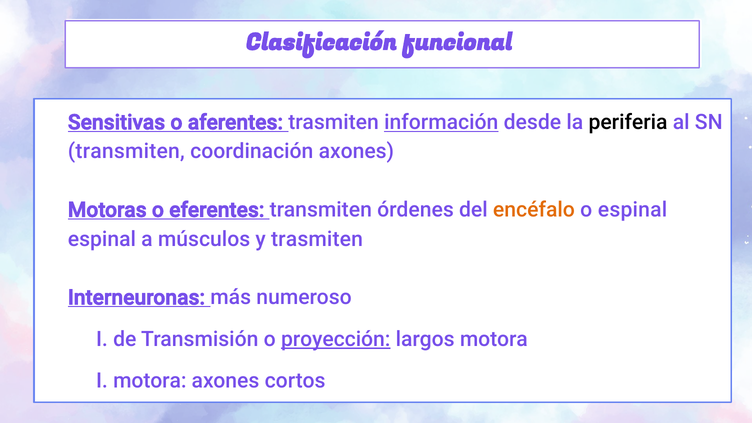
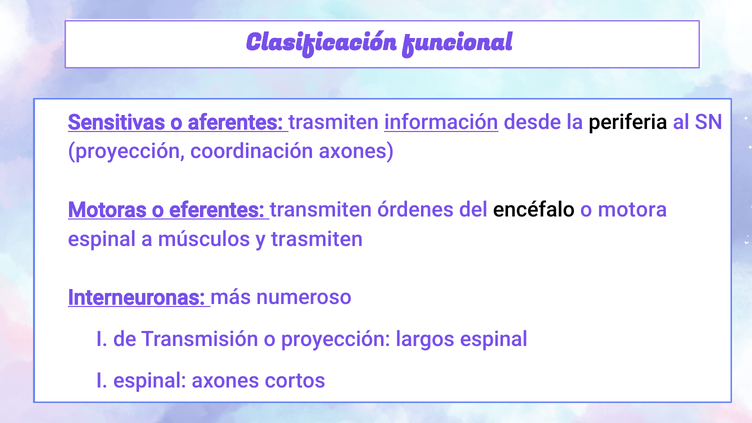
transmiten: transmiten -> proyección (126, 152)
encéfalo colour: orange -> black (534, 210)
o espinal: espinal -> motora (633, 210)
proyección underline: present -> none (336, 339)
largos motora: motora -> espinal (494, 339)
I motora: motora -> espinal (150, 381)
